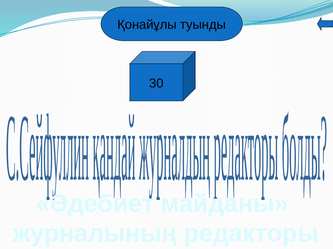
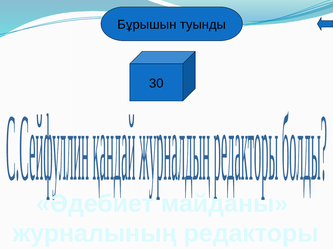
Қонайұлы: Қонайұлы -> Бұрышын (147, 25)
